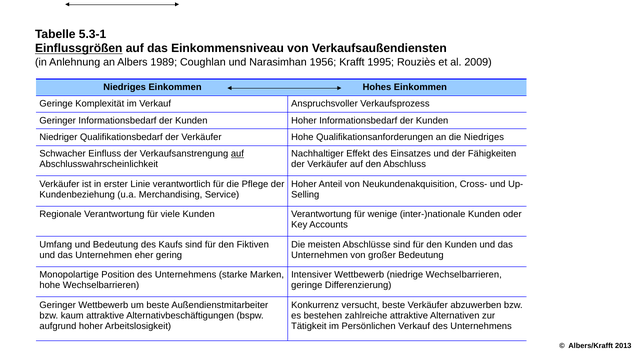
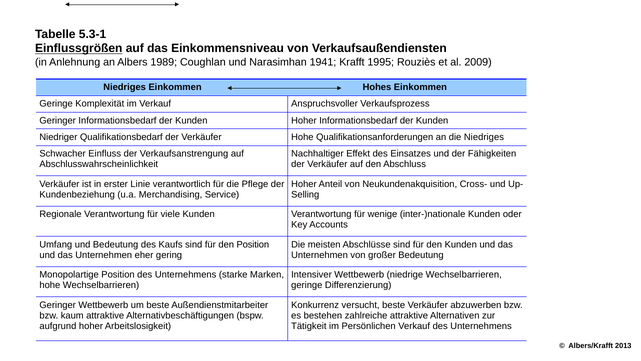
1956: 1956 -> 1941 (323, 62)
auf underline: present -> none (237, 154)
den Fiktiven: Fiktiven -> Position (253, 244)
